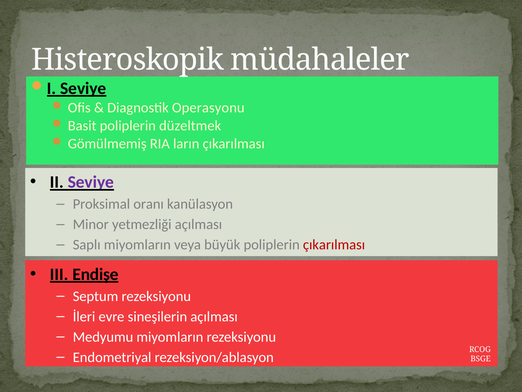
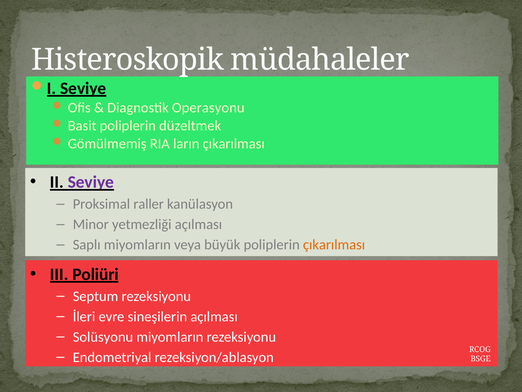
oranı: oranı -> raller (149, 204)
çıkarılması colour: red -> orange (334, 244)
Endişe: Endişe -> Poliüri (96, 274)
Medyumu: Medyumu -> Solüsyonu (103, 337)
